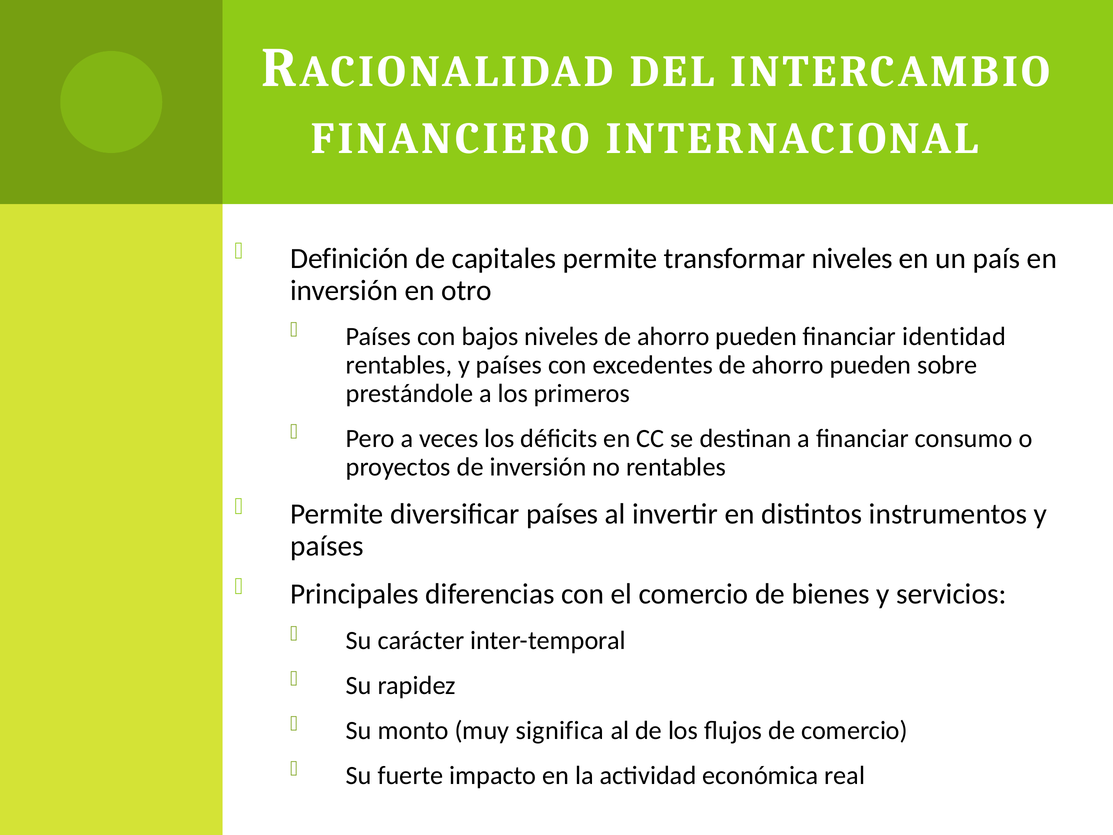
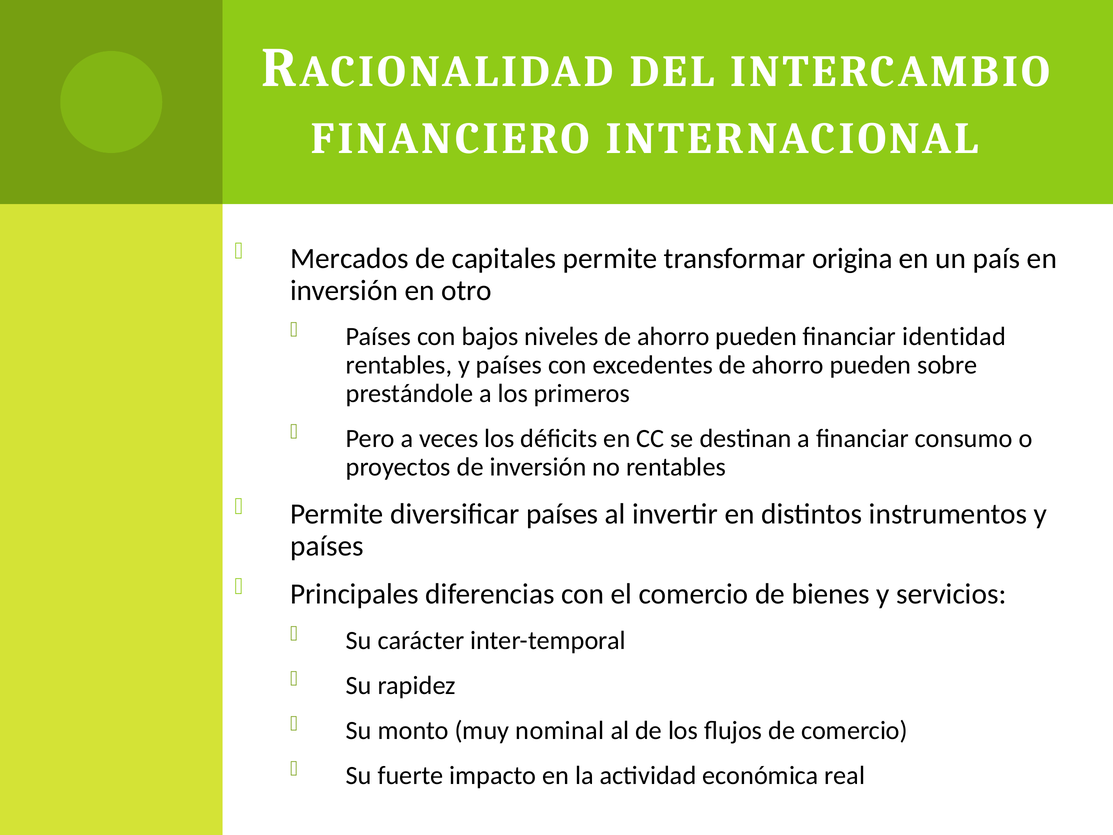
Definición: Definición -> Mercados (349, 259)
transformar niveles: niveles -> origina (852, 259)
significa: significa -> nominal (560, 730)
